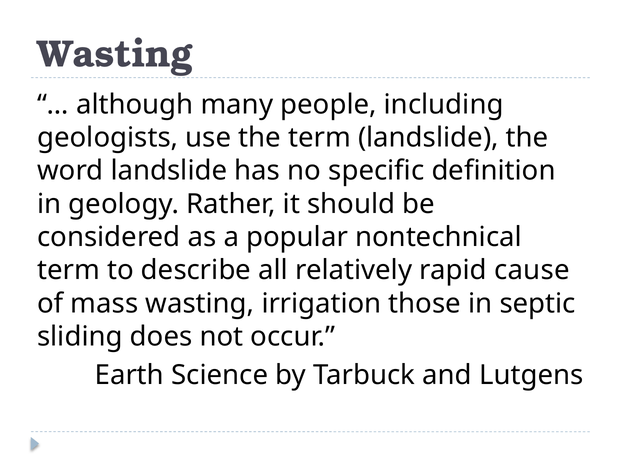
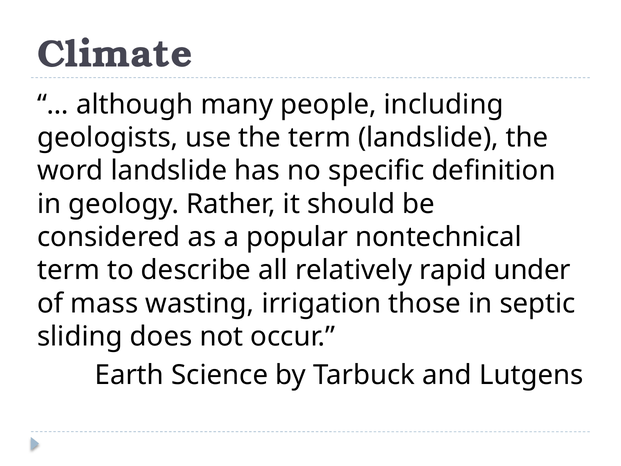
Wasting: Wasting -> Climate (115, 54)
cause: cause -> under (532, 270)
